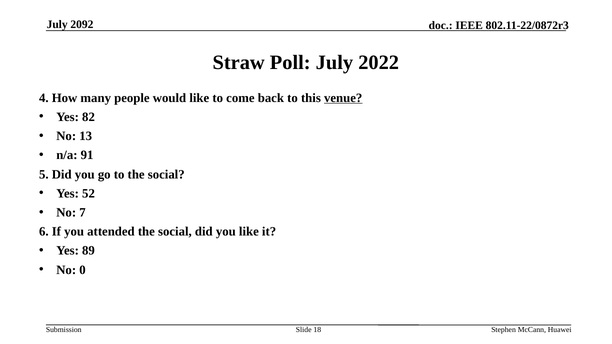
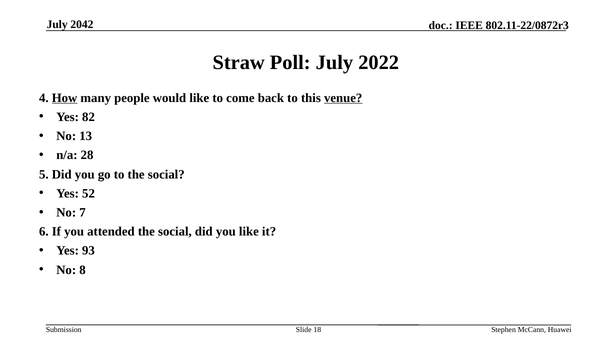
2092: 2092 -> 2042 (82, 24)
How underline: none -> present (65, 98)
91: 91 -> 28 (87, 155)
89: 89 -> 93 (88, 251)
0: 0 -> 8 (82, 270)
